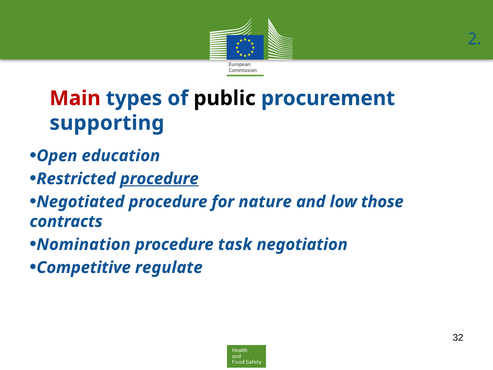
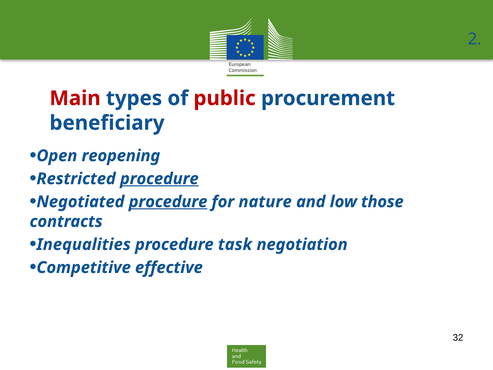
public colour: black -> red (225, 98)
supporting: supporting -> beneficiary (107, 123)
education: education -> reopening (121, 156)
procedure underline: none -> present (168, 202)
Nomination: Nomination -> Inequalities (84, 244)
regulate: regulate -> effective (169, 267)
